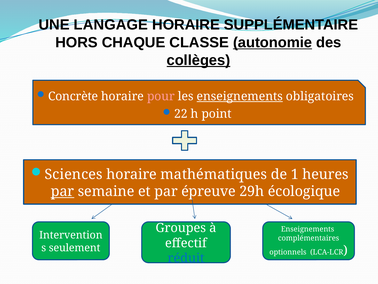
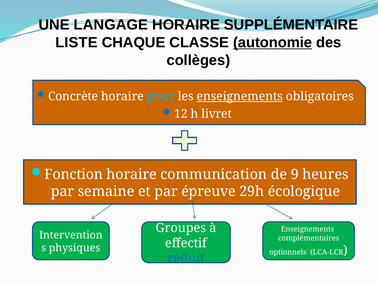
HORS: HORS -> LISTE (76, 42)
collèges underline: present -> none (198, 60)
pour colour: pink -> light blue (161, 96)
22: 22 -> 12 (181, 114)
point: point -> livret (217, 114)
Sciences: Sciences -> Fonction (74, 174)
mathématiques: mathématiques -> communication (214, 174)
1: 1 -> 9 (295, 174)
par underline: present -> none (62, 191)
seulement: seulement -> physiques (75, 247)
